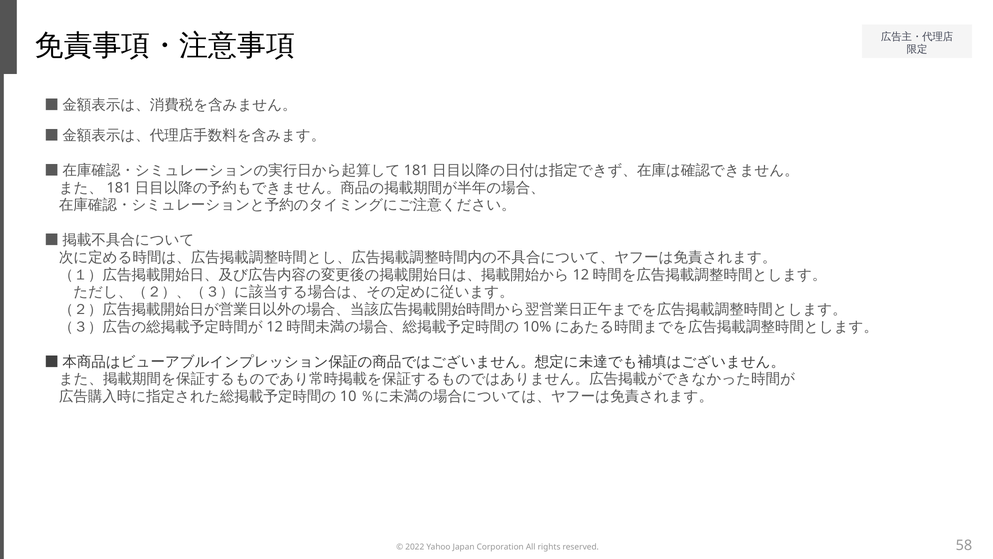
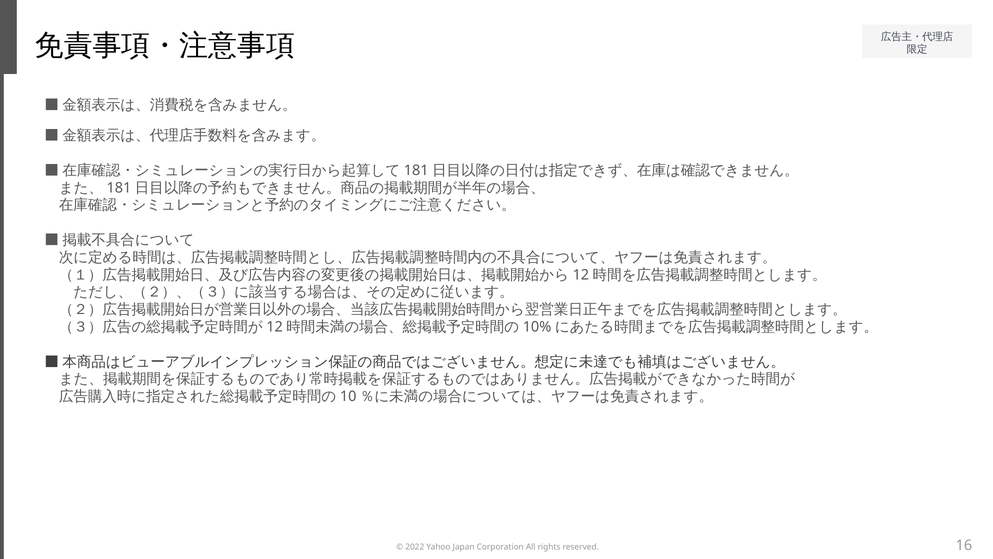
58: 58 -> 16 (964, 545)
